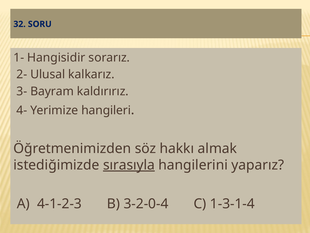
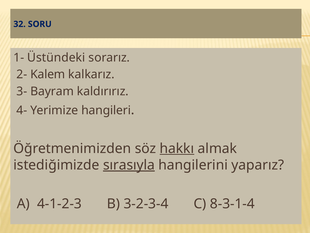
Hangisidir: Hangisidir -> Üstündeki (56, 57)
Ulusal: Ulusal -> Kalem (48, 74)
hakkı underline: none -> present (177, 148)
3-2-0-4: 3-2-0-4 -> 3-2-3-4 (146, 203)
1-3-1-4: 1-3-1-4 -> 8-3-1-4 (232, 203)
